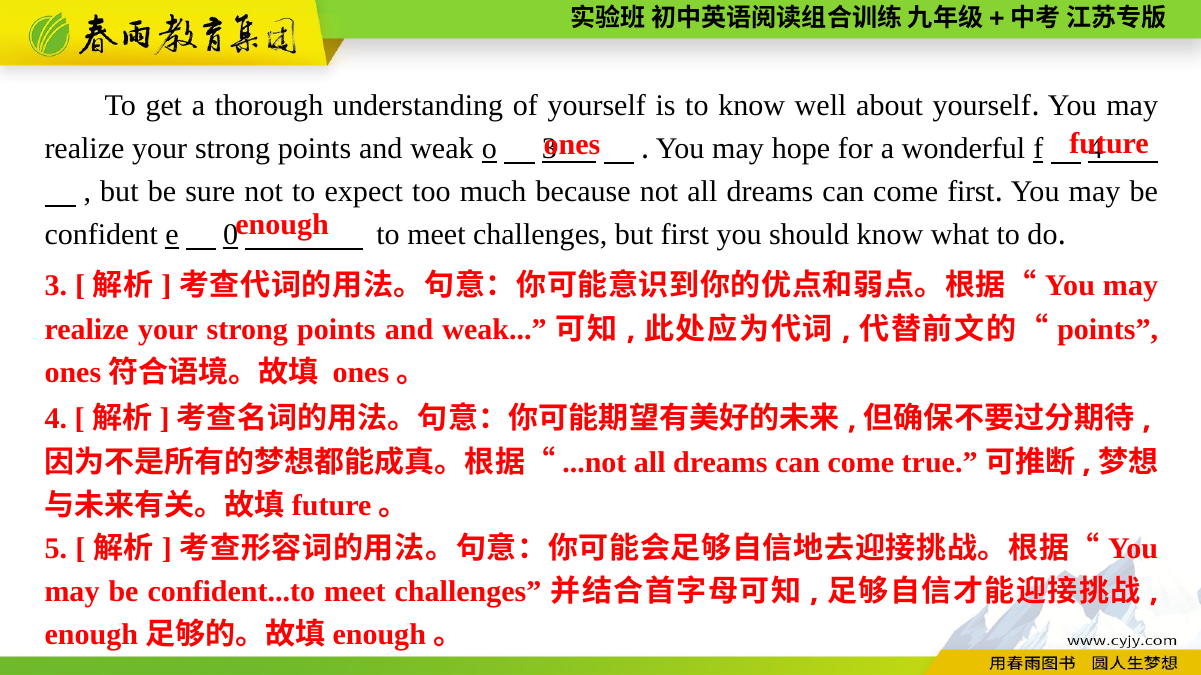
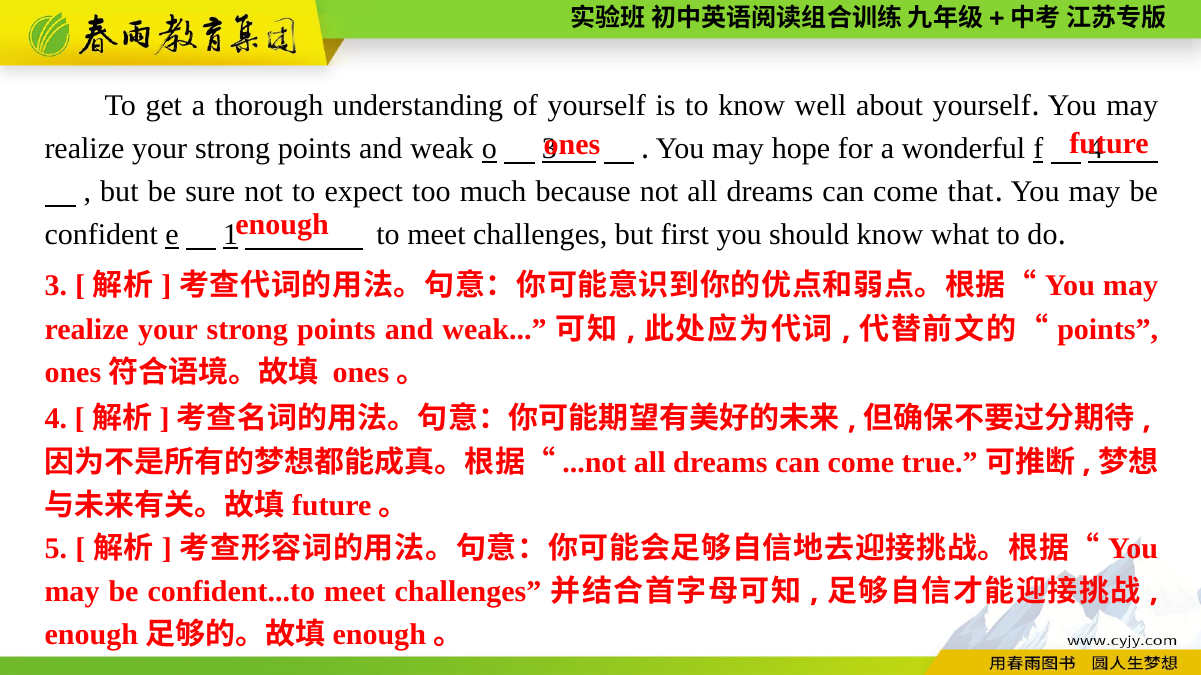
come first: first -> that (971, 192)
0: 0 -> 1 (231, 235)
